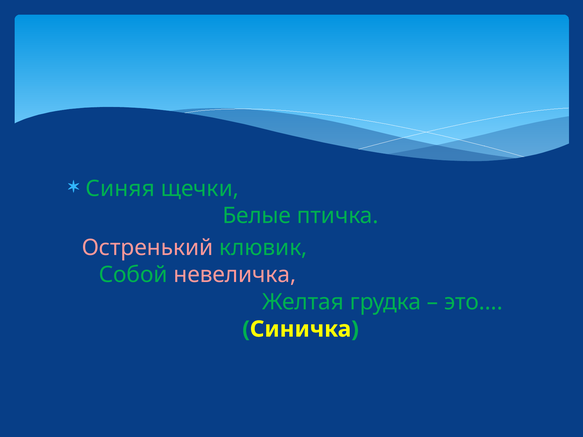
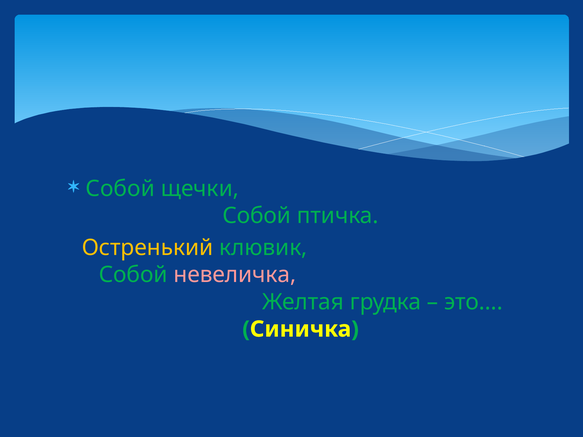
Синяя: Синяя -> Собой (120, 189)
Белые: Белые -> Собой (257, 216)
Остренький colour: pink -> yellow (148, 248)
